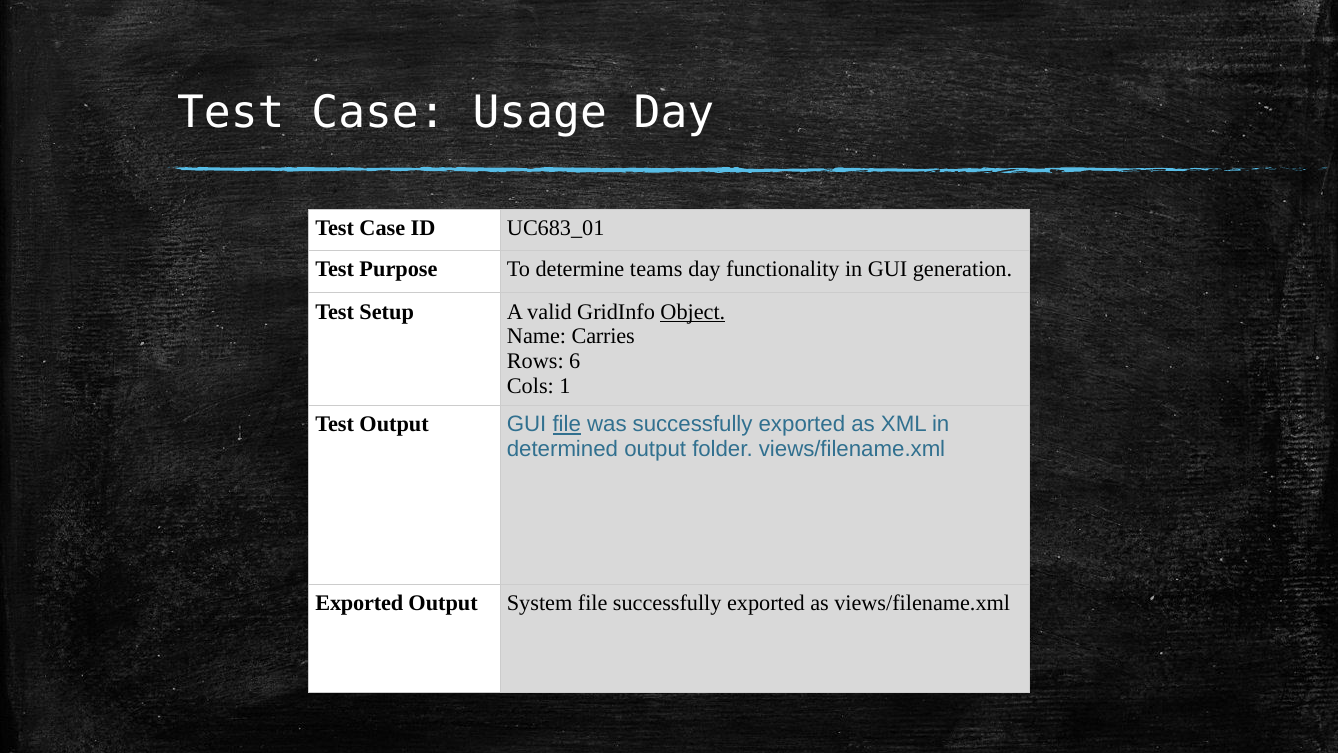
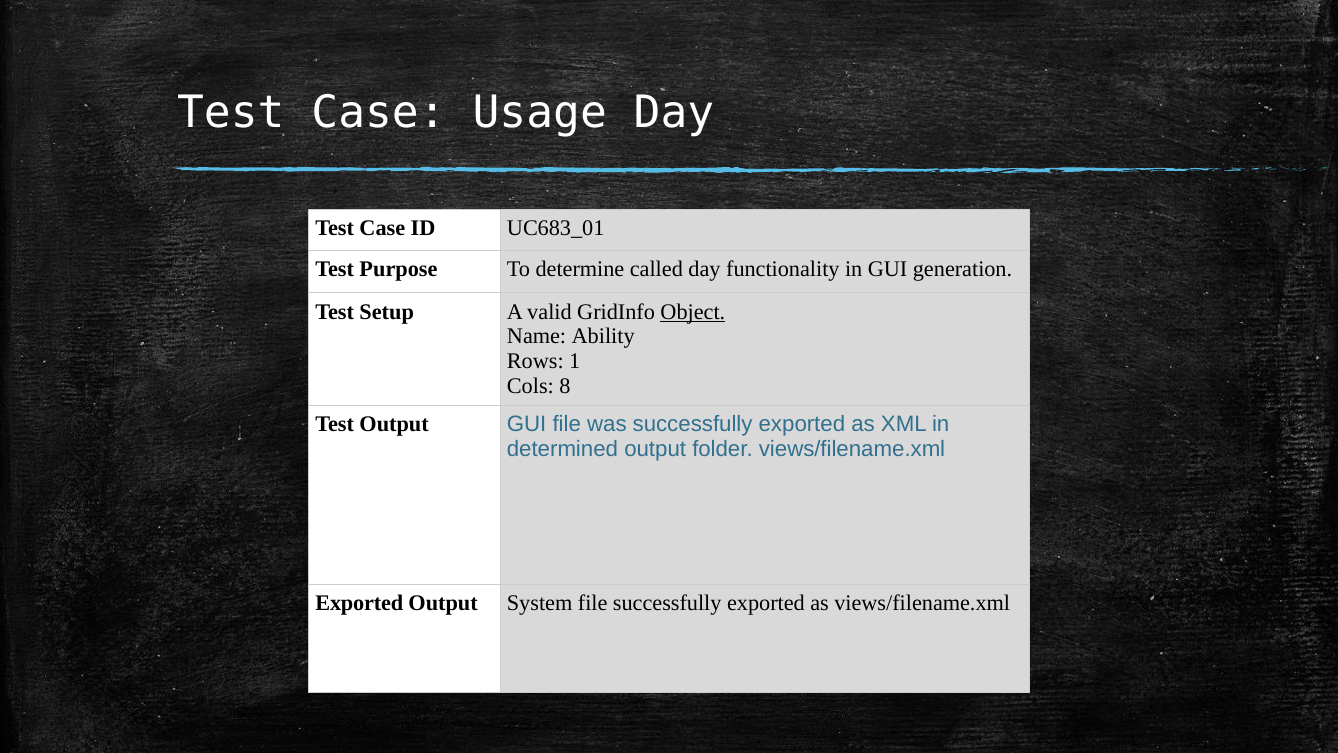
teams: teams -> called (656, 270)
Carries: Carries -> Ability (603, 336)
6: 6 -> 1 (575, 361)
1: 1 -> 8 (565, 386)
file underline: present -> none (567, 424)
